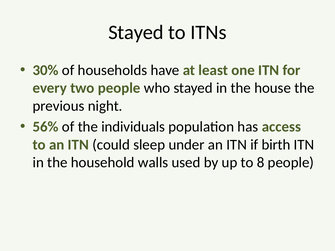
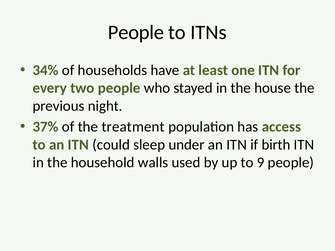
Stayed: Stayed -> People (136, 32)
30%: 30% -> 34% (46, 70)
56%: 56% -> 37% (46, 127)
individuals: individuals -> treatment (133, 127)
8: 8 -> 9 (261, 163)
